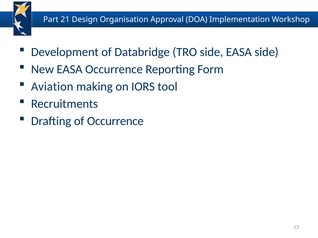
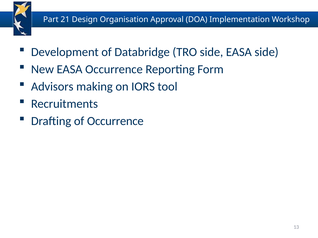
Aviation: Aviation -> Advisors (52, 87)
